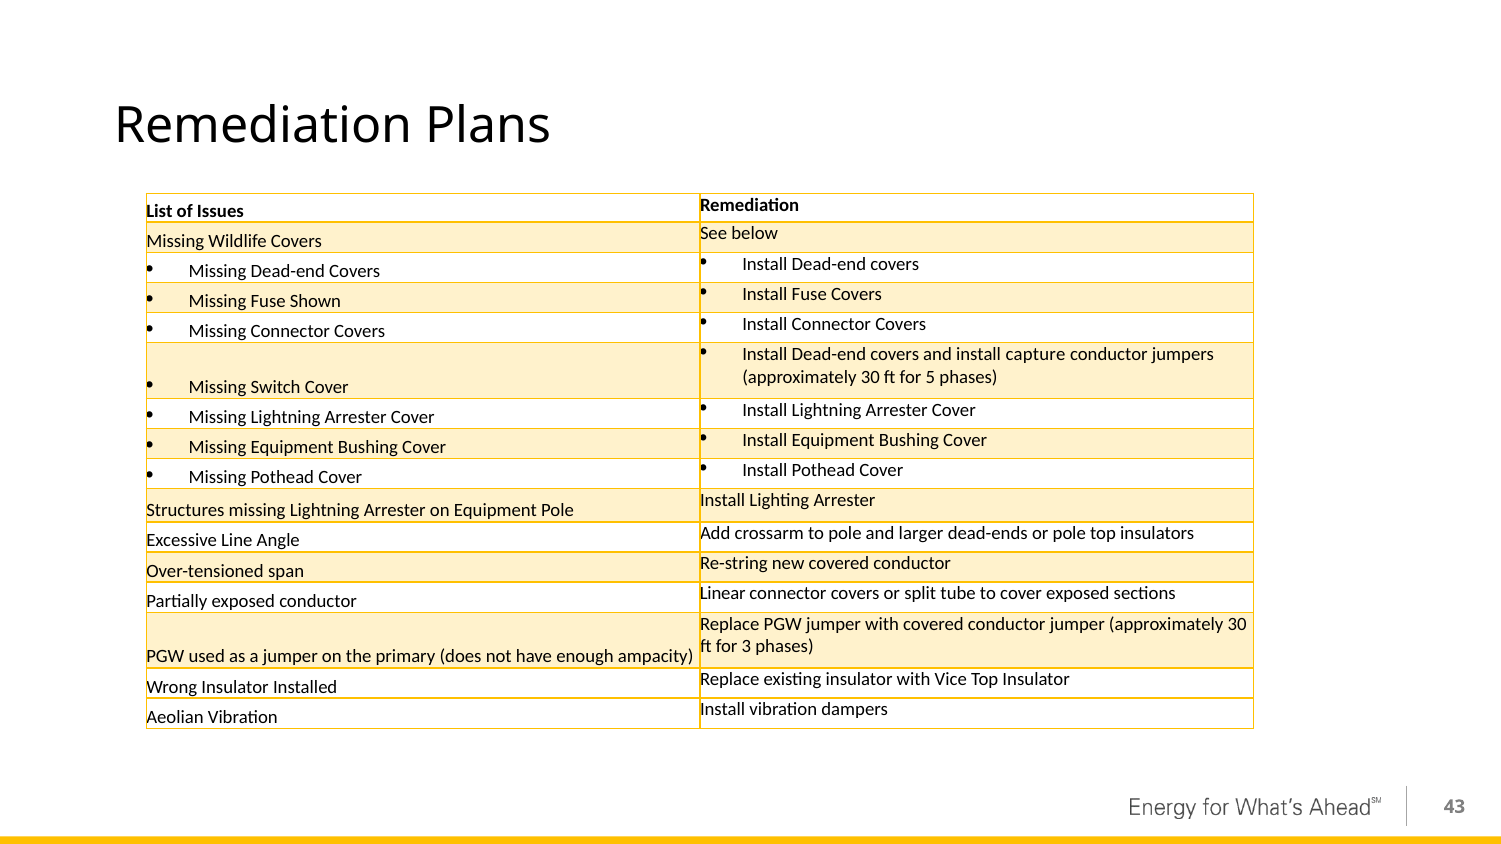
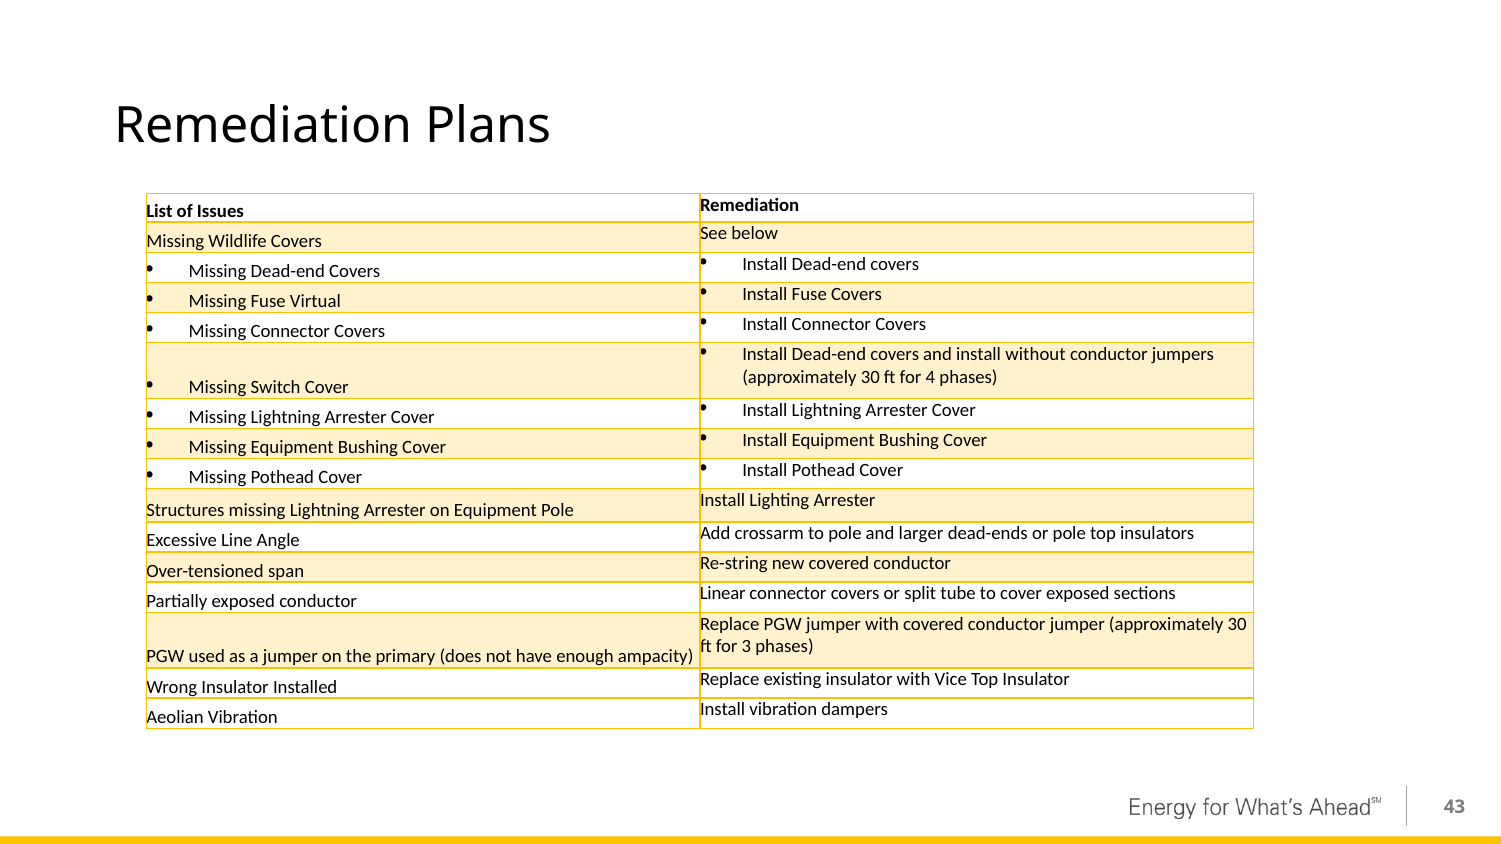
Shown: Shown -> Virtual (315, 301)
capture: capture -> without (1035, 354)
5: 5 -> 4 (930, 377)
